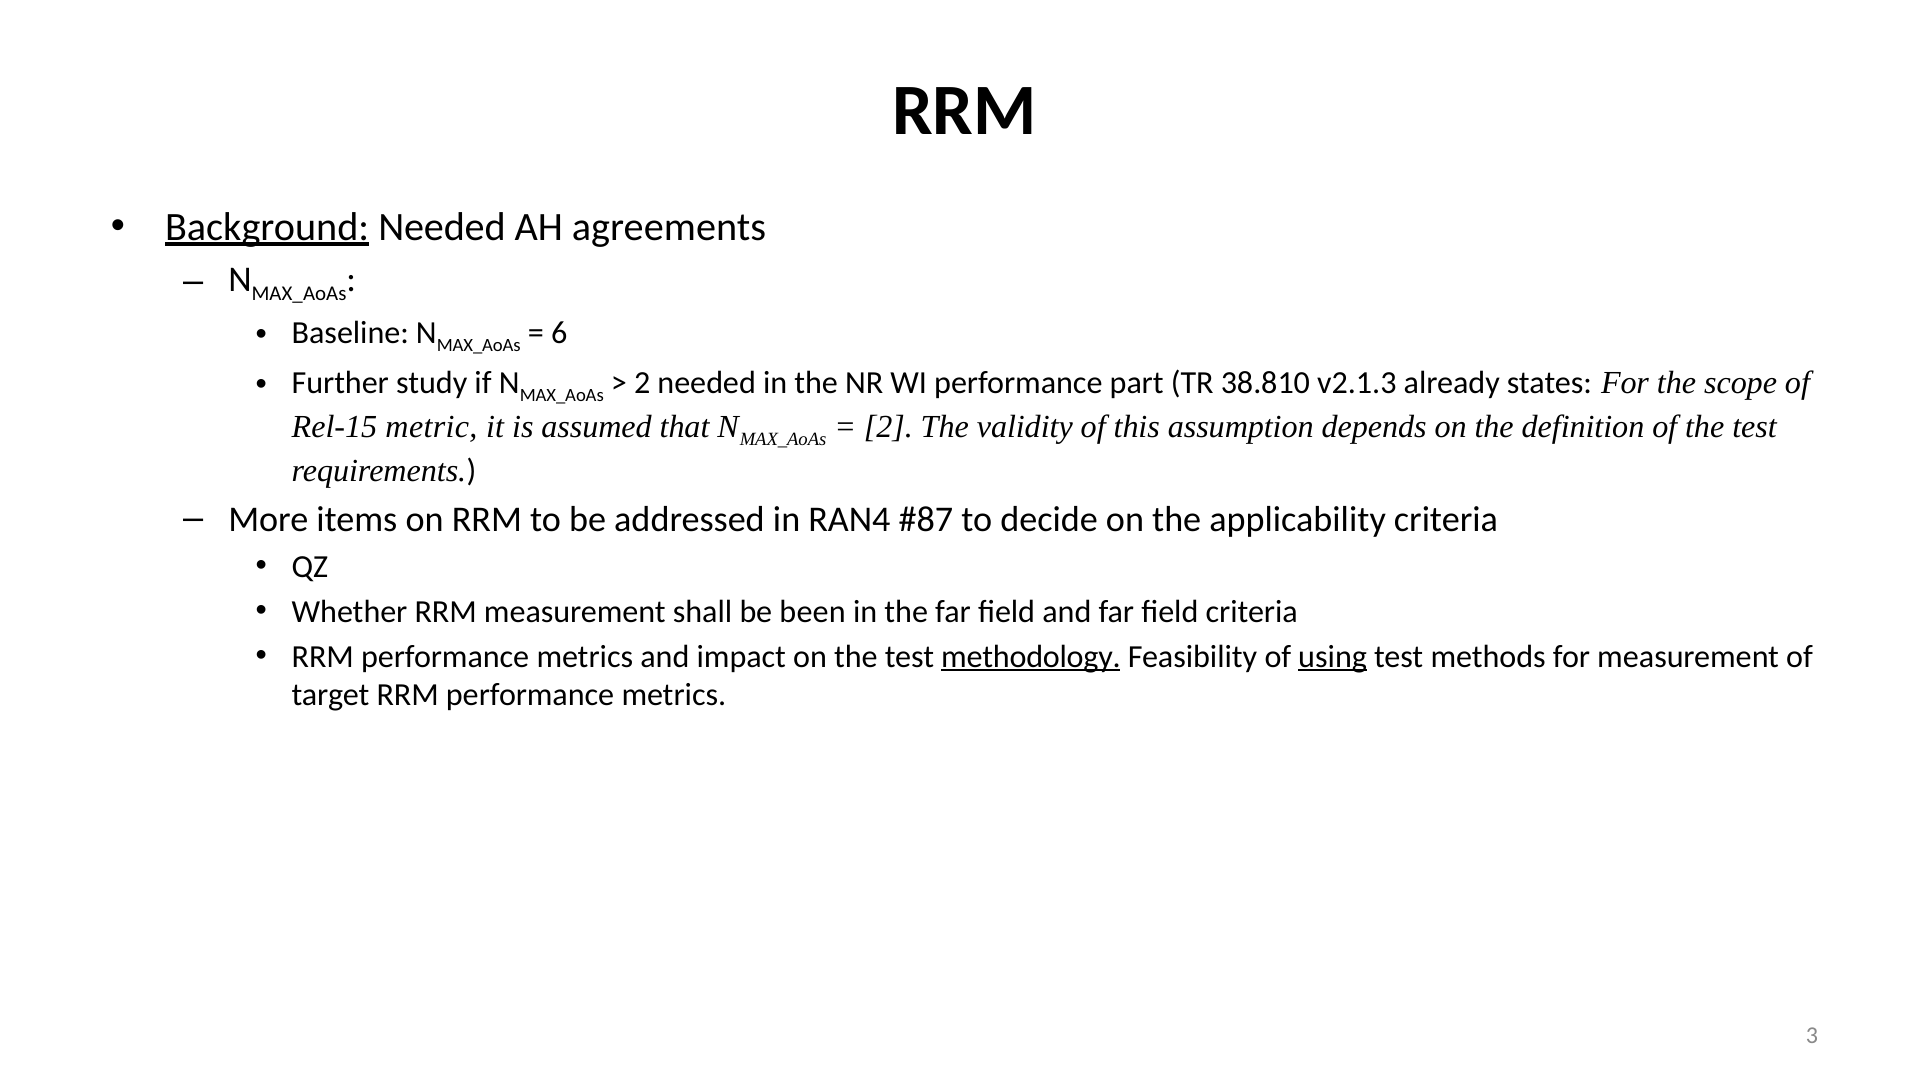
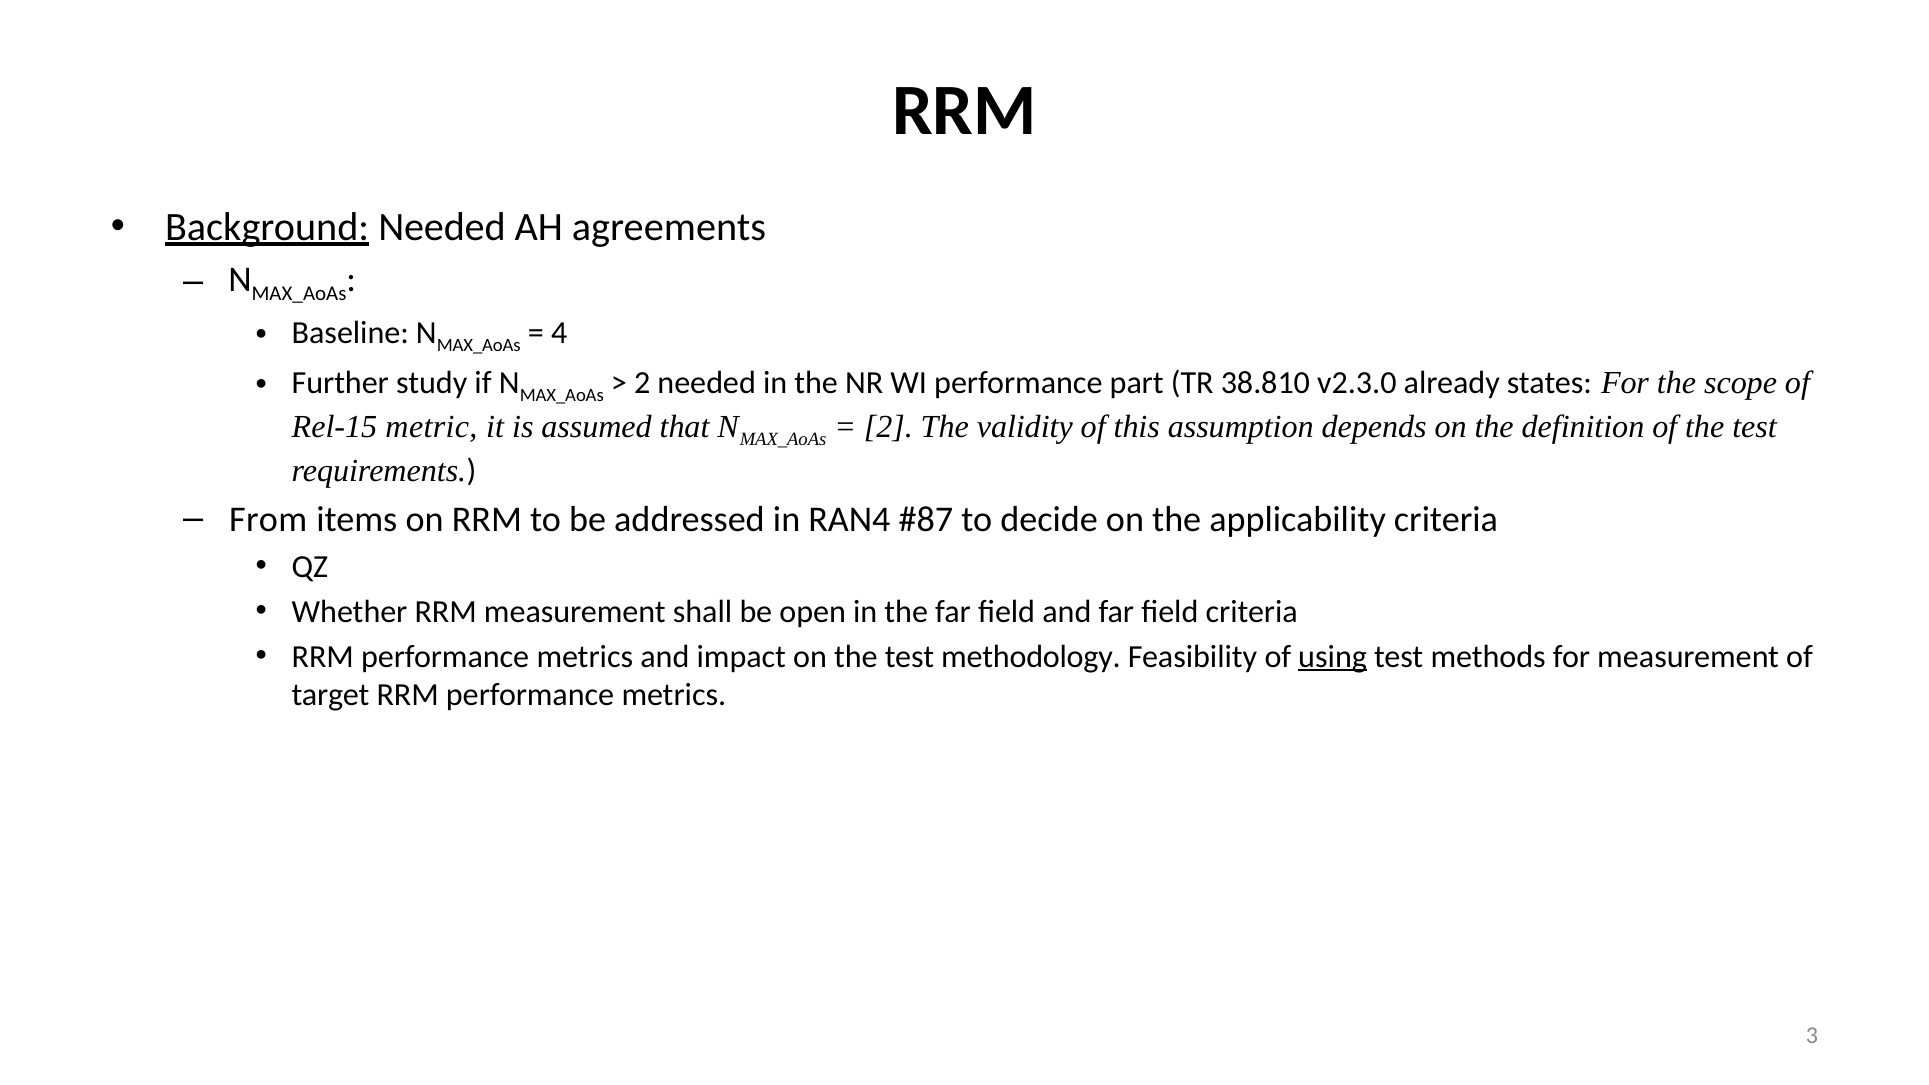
6: 6 -> 4 (559, 333)
v2.1.3: v2.1.3 -> v2.3.0 (1357, 383)
More: More -> From (268, 519)
been: been -> open (813, 612)
methodology underline: present -> none (1031, 657)
